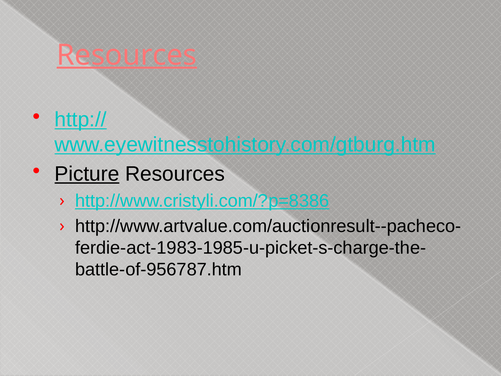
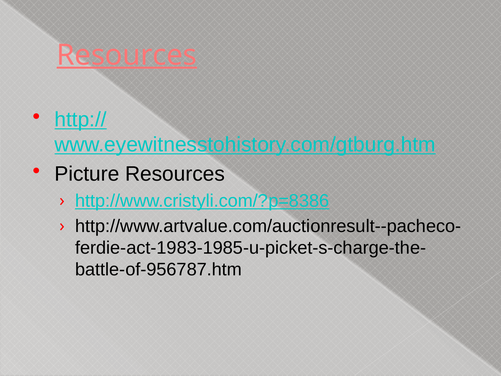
Picture underline: present -> none (87, 174)
